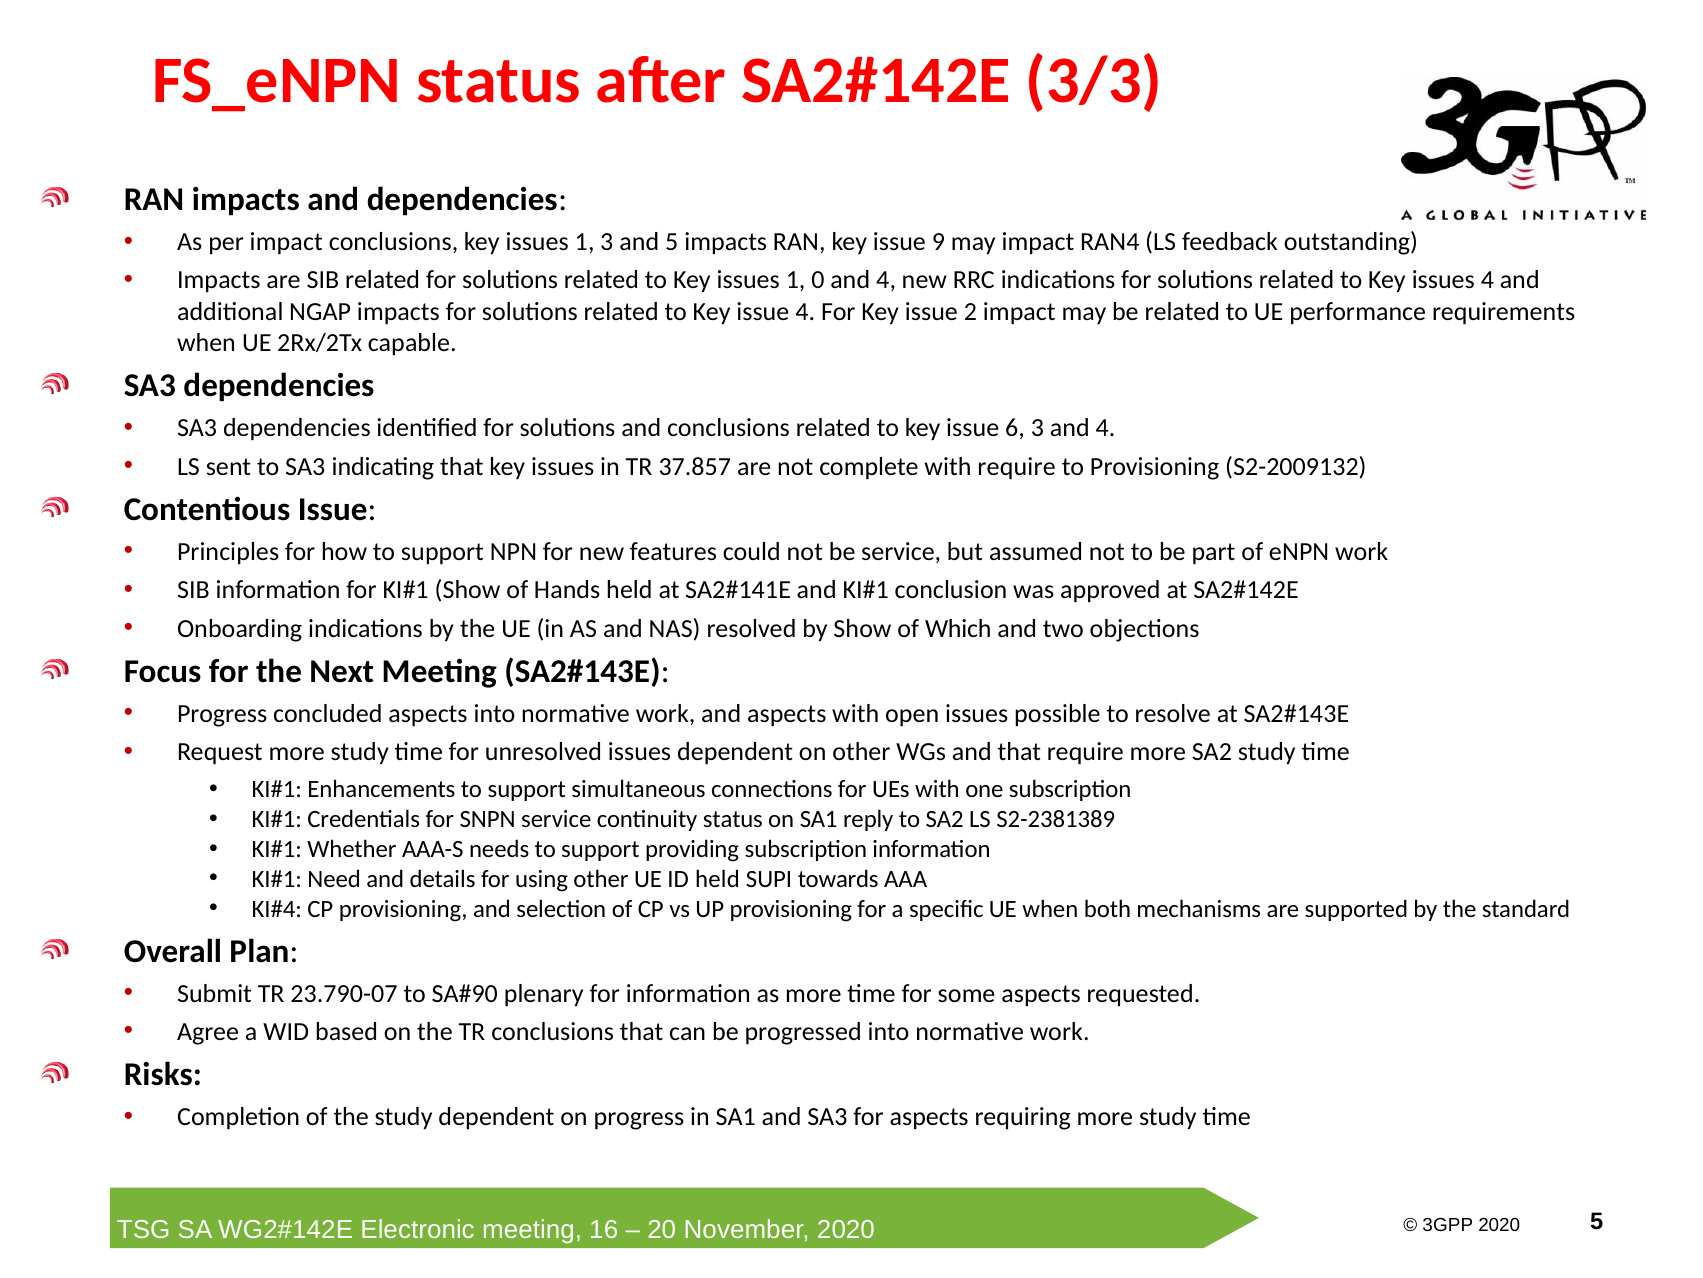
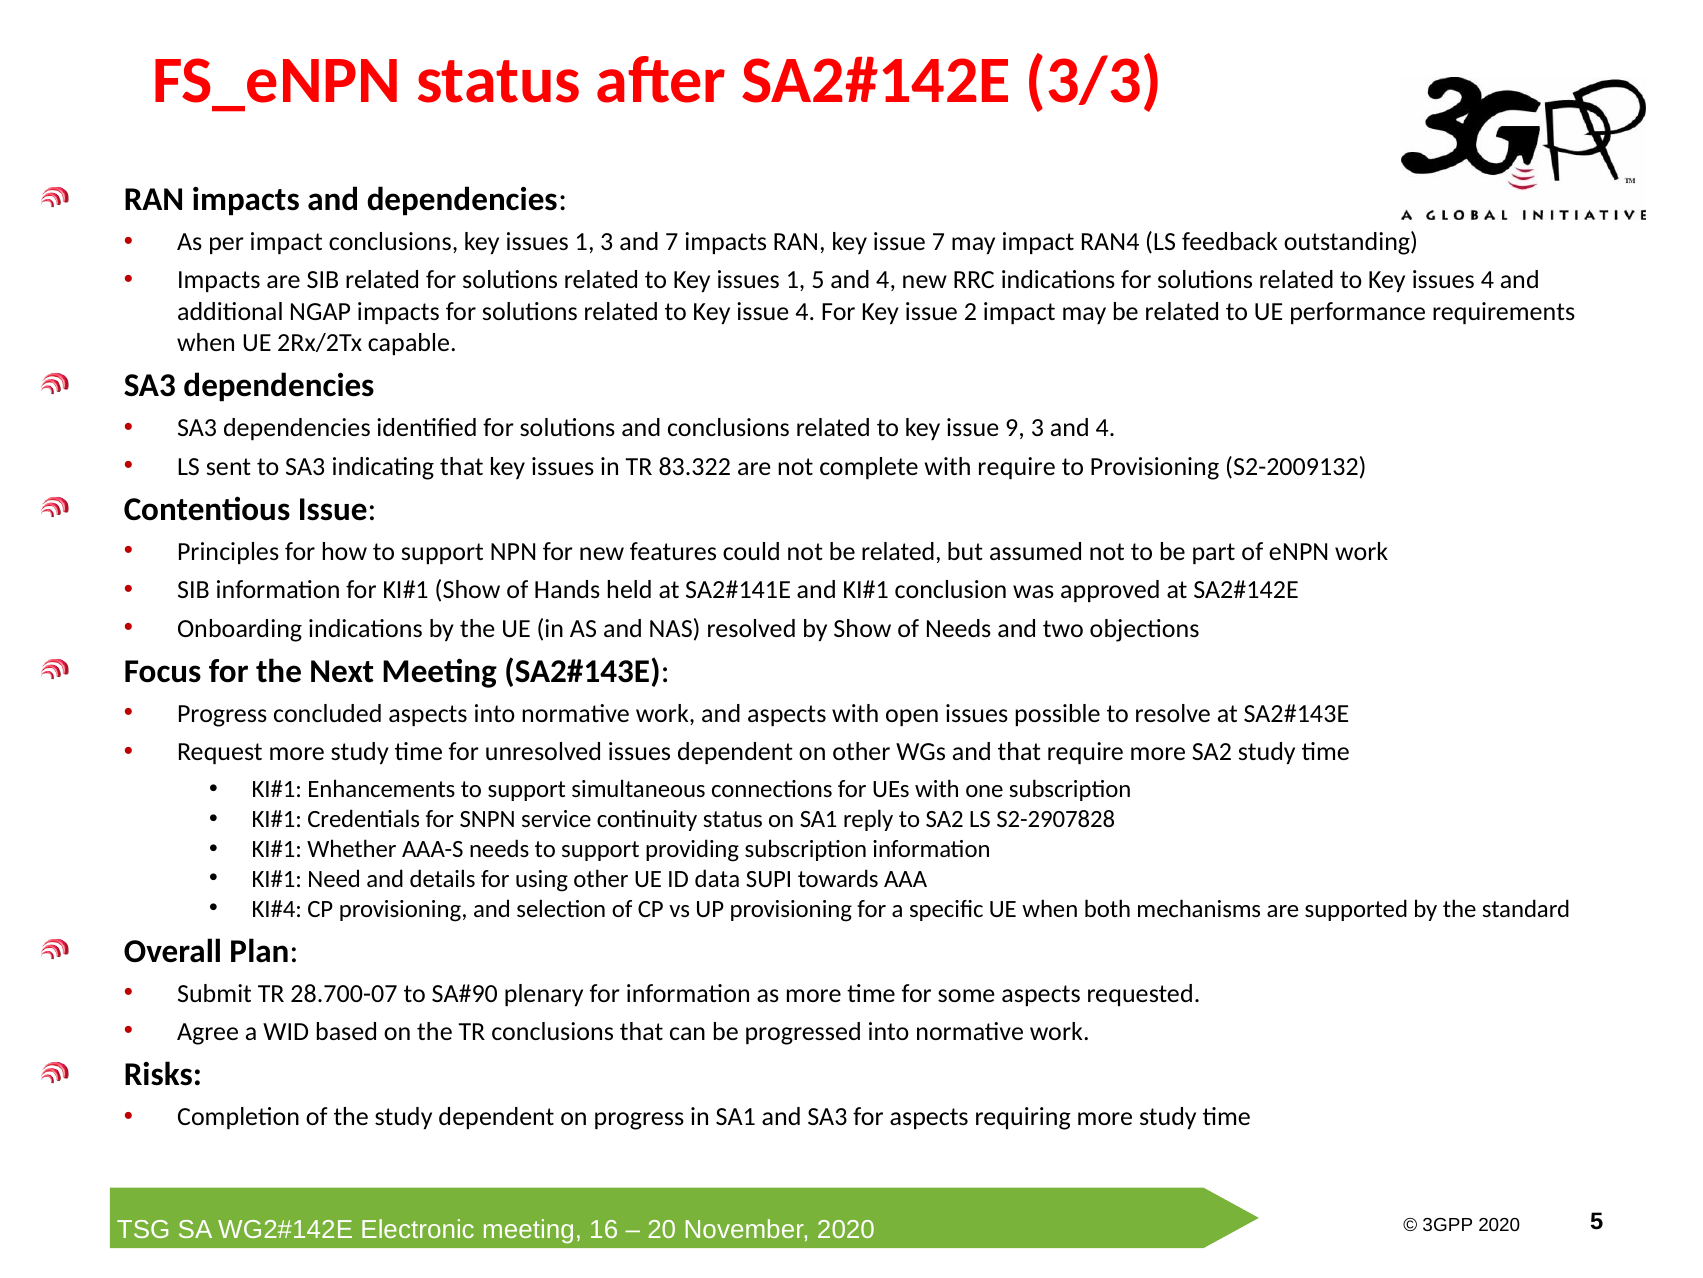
and 5: 5 -> 7 (672, 242)
issue 9: 9 -> 7 (939, 242)
1 0: 0 -> 5 (818, 280)
6: 6 -> 9 (1015, 428)
37.857: 37.857 -> 83.322 (695, 466)
not be service: service -> related (901, 551)
Which: Which -> Needs (958, 628)
S2-2381389: S2-2381389 -> S2-2907828 (1056, 819)
ID held: held -> data (717, 879)
23.790-07: 23.790-07 -> 28.700-07 (344, 993)
